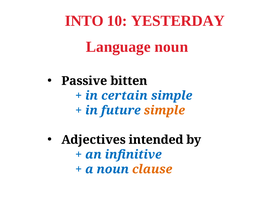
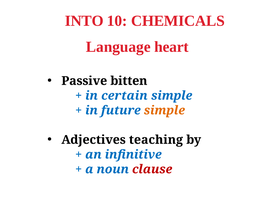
YESTERDAY: YESTERDAY -> CHEMICALS (178, 21)
Language noun: noun -> heart (171, 47)
intended: intended -> teaching (156, 140)
clause colour: orange -> red (152, 169)
